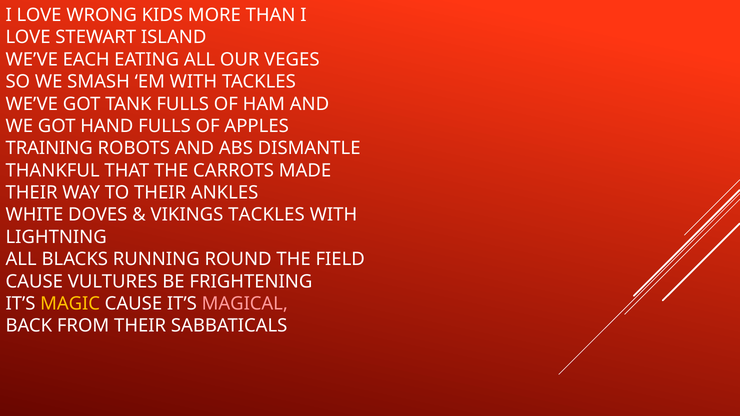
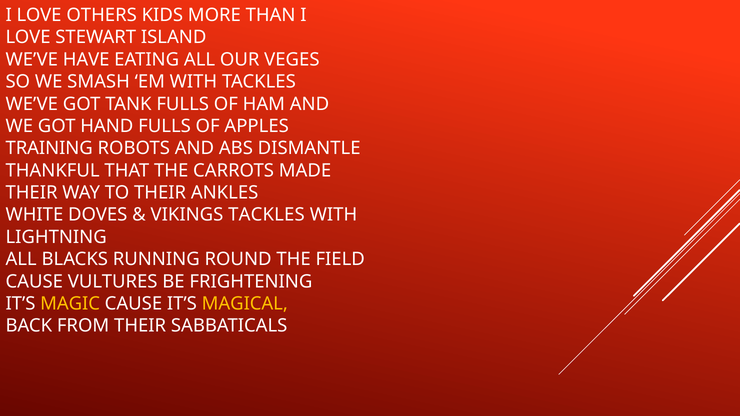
WRONG: WRONG -> OTHERS (102, 15)
EACH: EACH -> HAVE (86, 60)
MAGICAL colour: pink -> yellow (245, 304)
